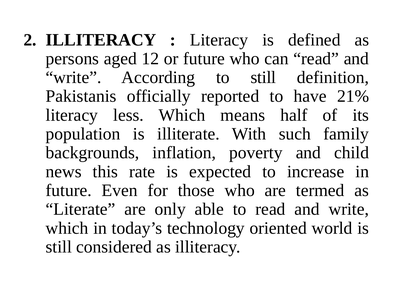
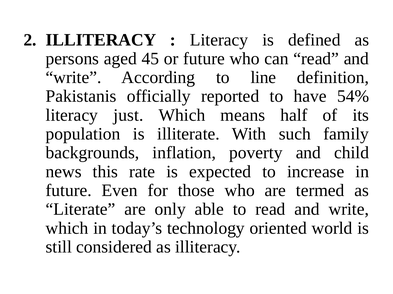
12: 12 -> 45 (150, 59)
to still: still -> line (263, 78)
21%: 21% -> 54% (353, 96)
less: less -> just (128, 115)
